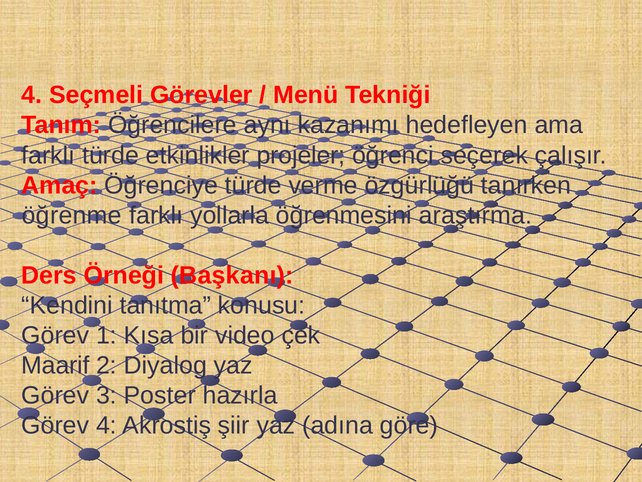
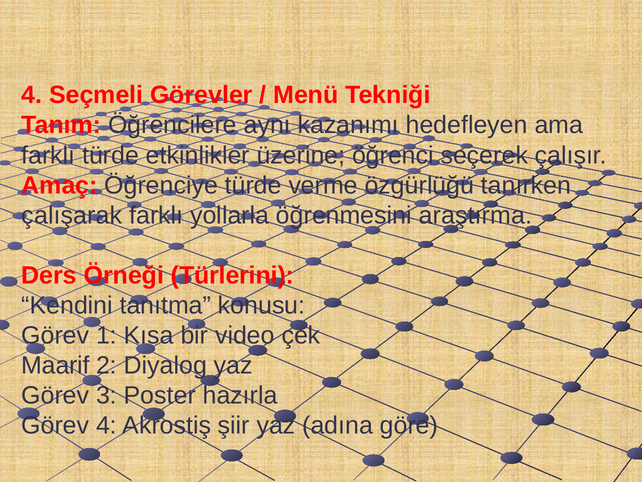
projeler: projeler -> üzerine (301, 155)
öğrenme: öğrenme -> çalışarak (72, 215)
Başkanı: Başkanı -> Türlerini (233, 275)
